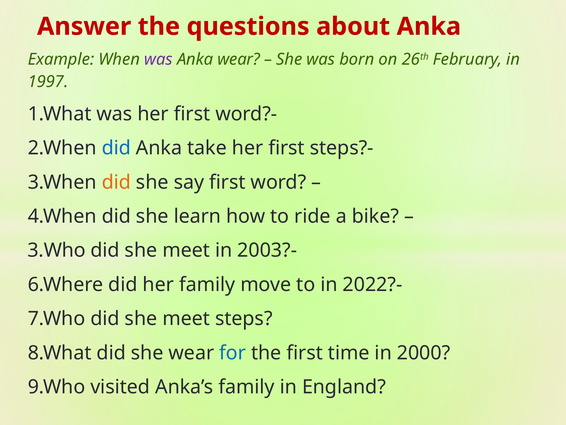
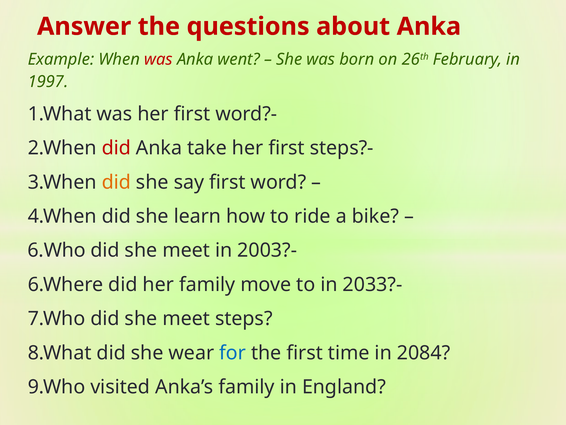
was colour: purple -> red (159, 59)
Anka wear: wear -> went (239, 59)
did colour: blue -> red (116, 148)
3.Who: 3.Who -> 6.Who (57, 250)
2022?-: 2022?- -> 2033?- (373, 284)
2000: 2000 -> 2084 (424, 352)
